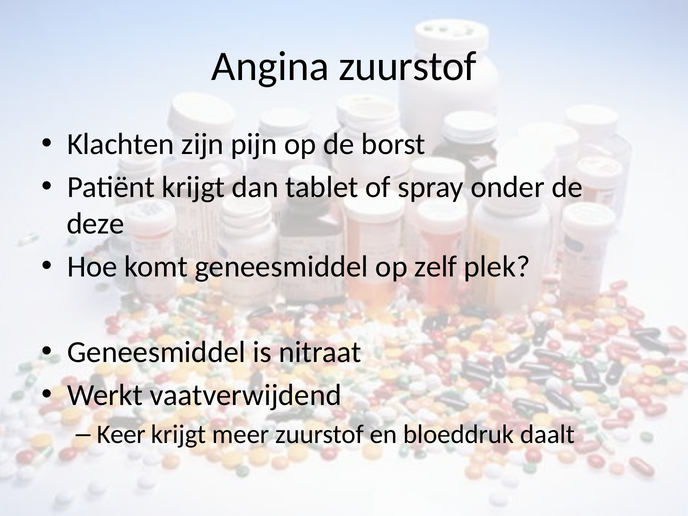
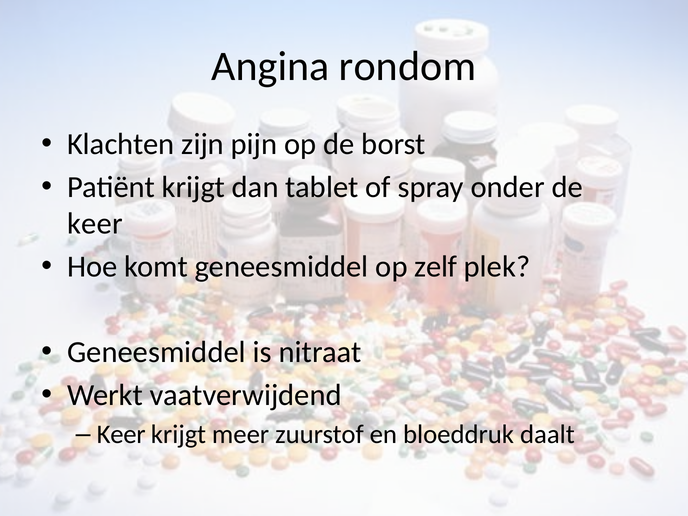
Angina zuurstof: zuurstof -> rondom (407, 67)
deze: deze -> keer (95, 224)
